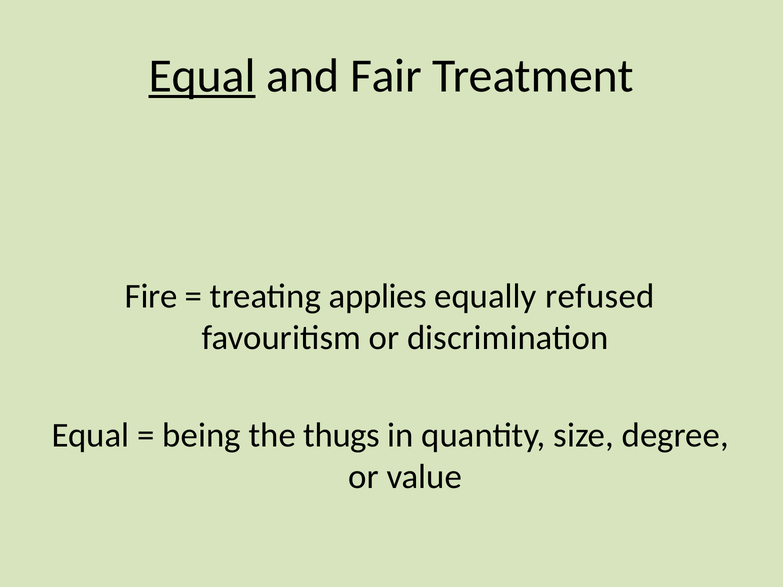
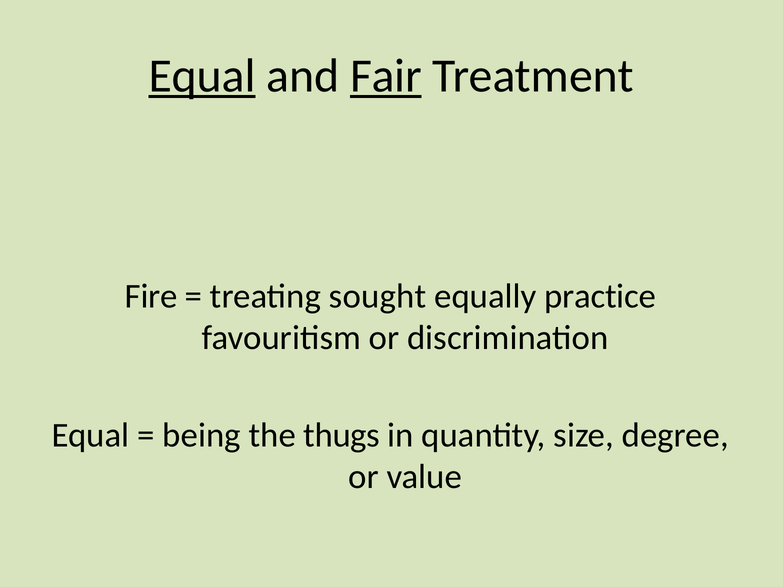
Fair underline: none -> present (386, 76)
applies: applies -> sought (378, 296)
refused: refused -> practice (600, 296)
